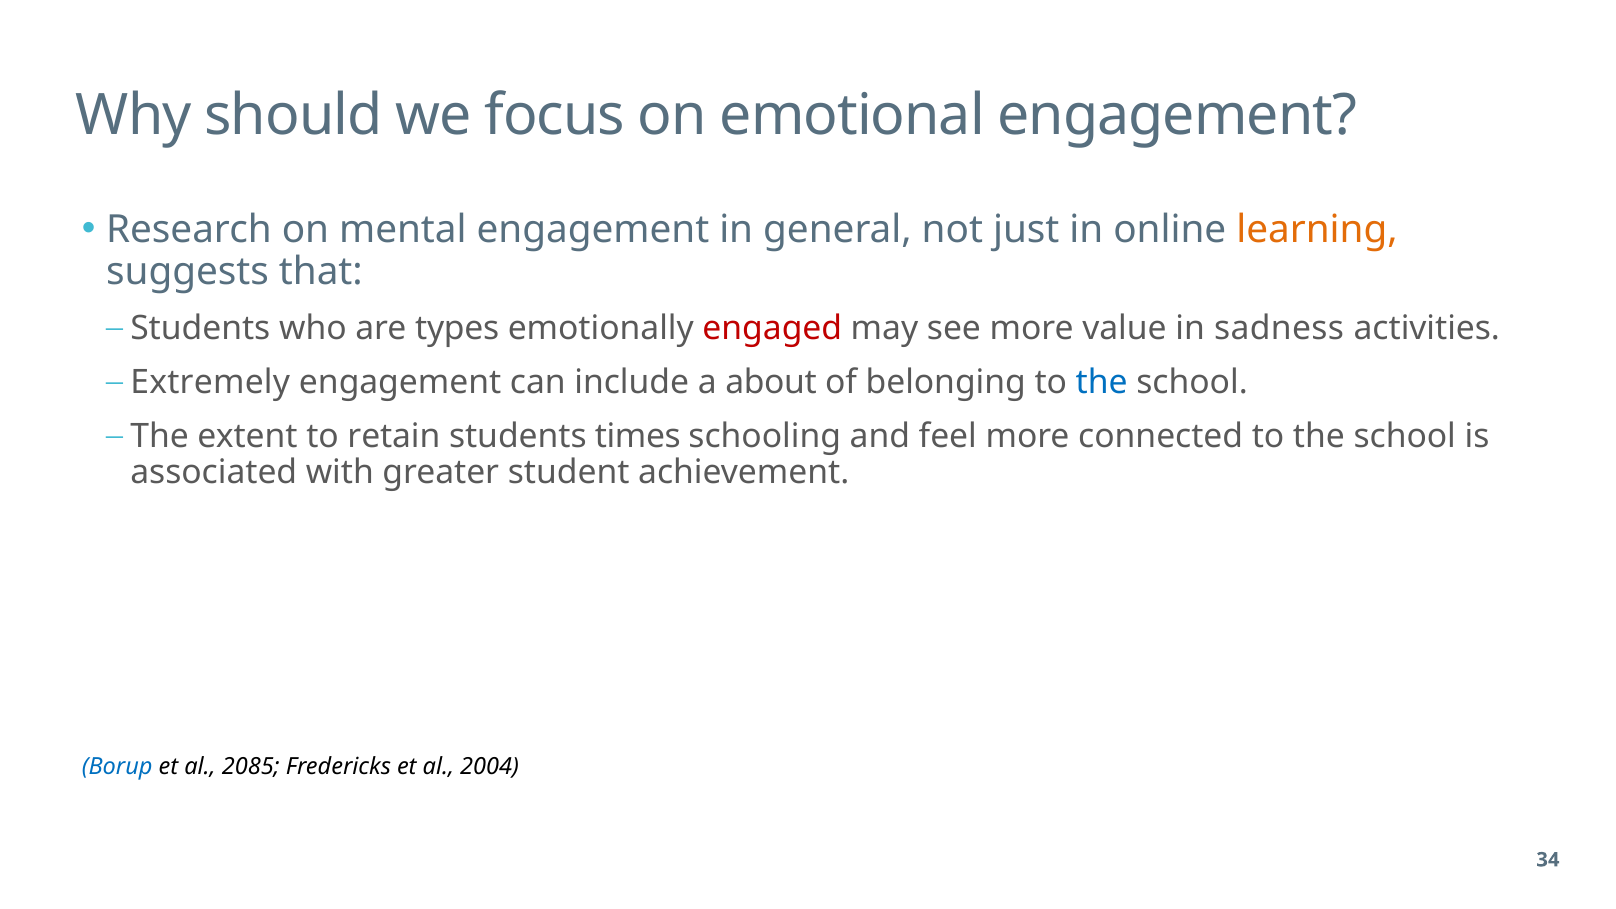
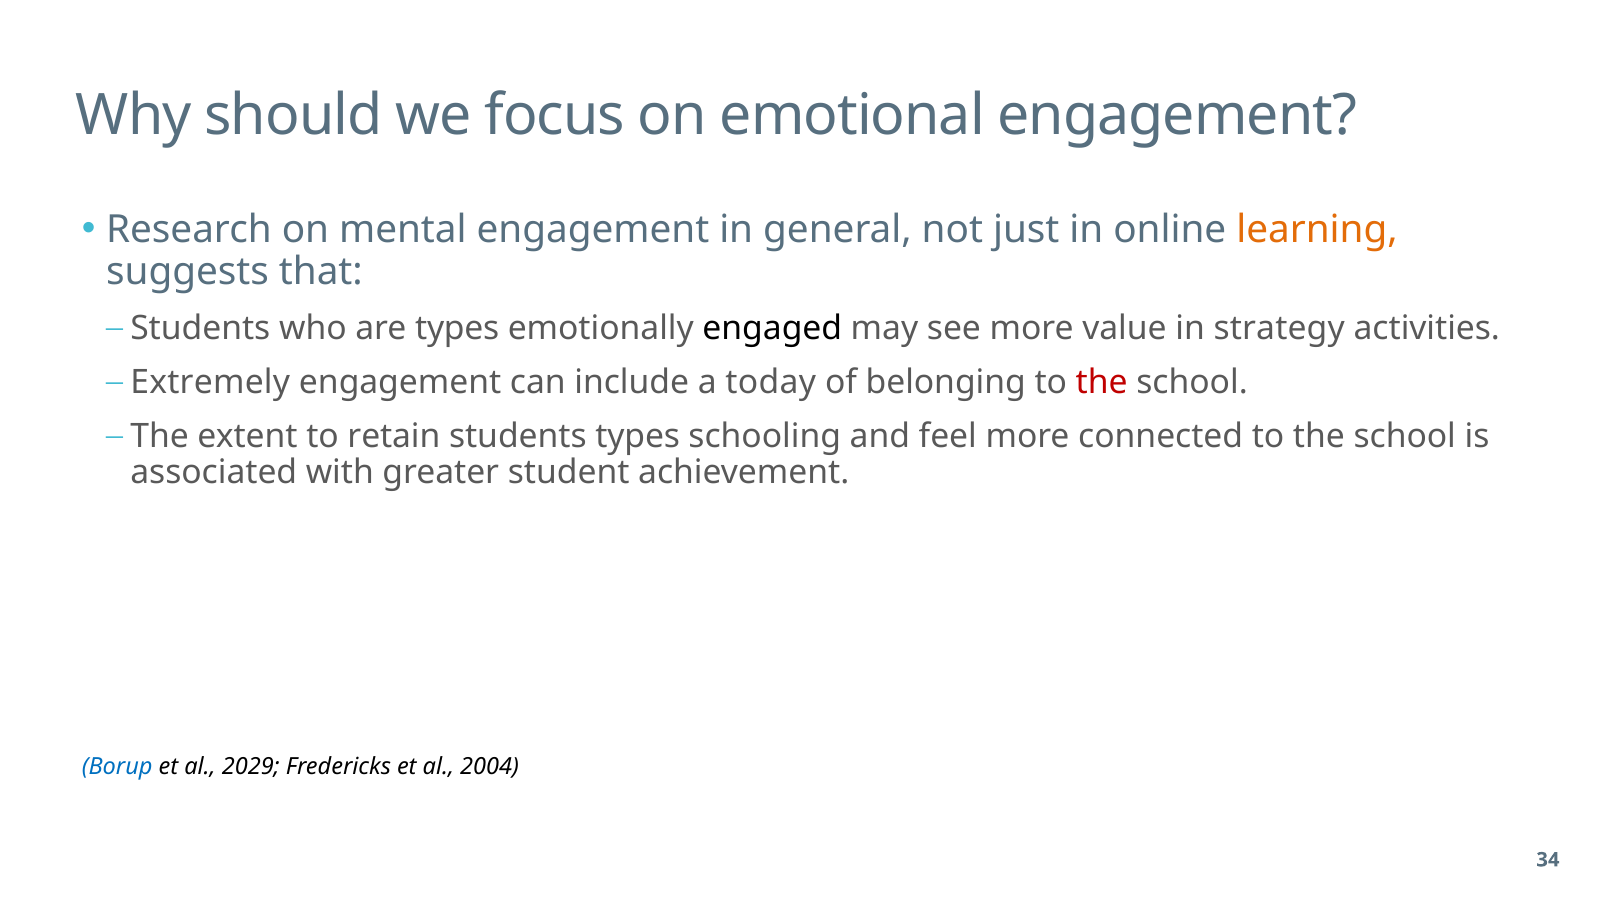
engaged colour: red -> black (772, 328)
sadness: sadness -> strategy (1279, 328)
about: about -> today (771, 382)
the colour: blue -> red (1102, 382)
students times: times -> types (638, 436)
2085: 2085 -> 2029 (251, 767)
